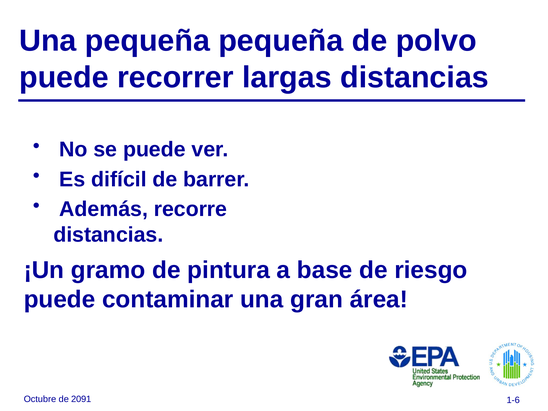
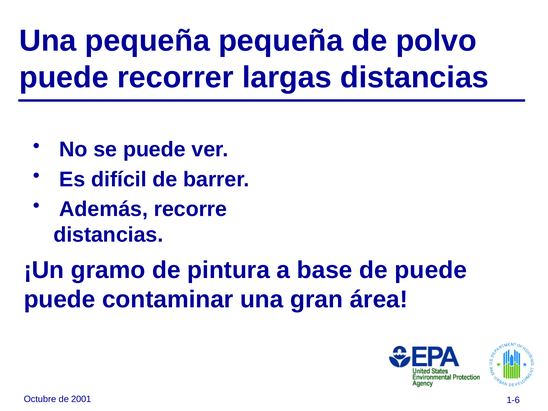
de riesgo: riesgo -> puede (431, 270)
2091: 2091 -> 2001 (81, 399)
